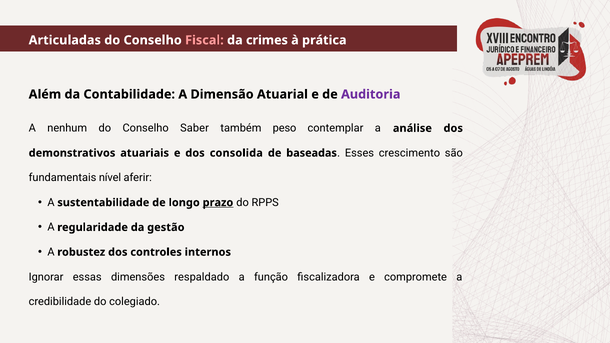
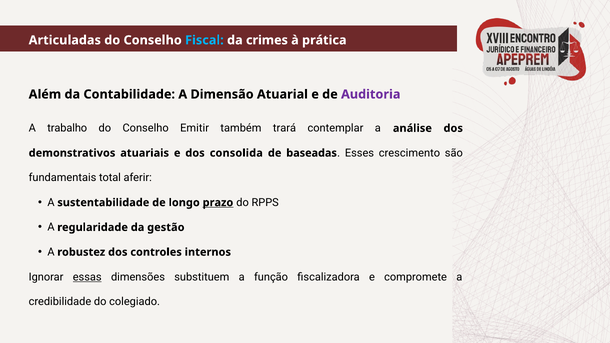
Fiscal colour: pink -> light blue (204, 40)
nenhum: nenhum -> trabalho (67, 128)
Saber: Saber -> Emitir (195, 128)
peso: peso -> trará (285, 128)
nível: nível -> total (110, 178)
essas underline: none -> present (87, 277)
respaldado: respaldado -> substituem (202, 277)
